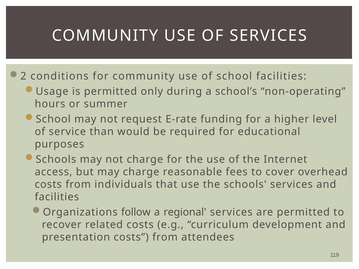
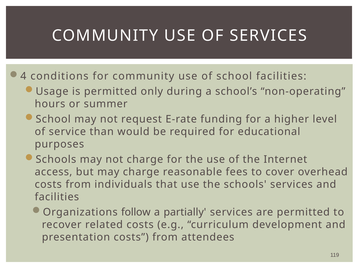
2: 2 -> 4 (23, 76)
regional: regional -> partially (185, 212)
